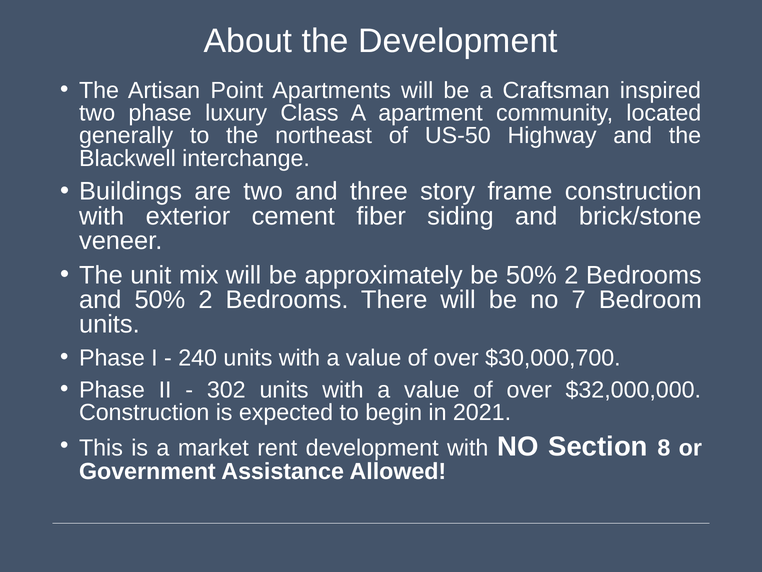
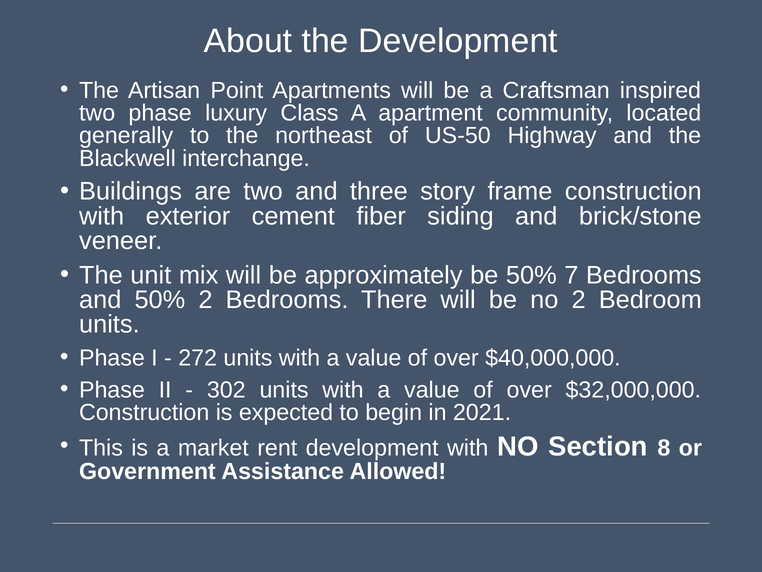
be 50% 2: 2 -> 7 (571, 275)
no 7: 7 -> 2 (579, 300)
240: 240 -> 272 (198, 358)
$30,000,700: $30,000,700 -> $40,000,000 (553, 358)
